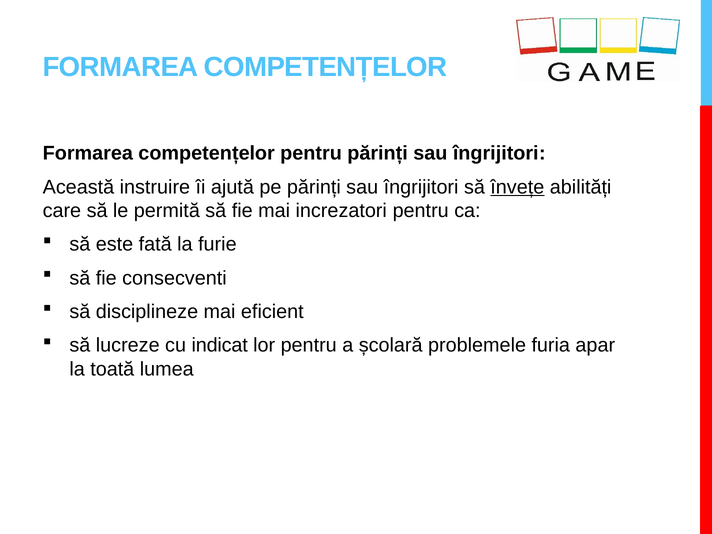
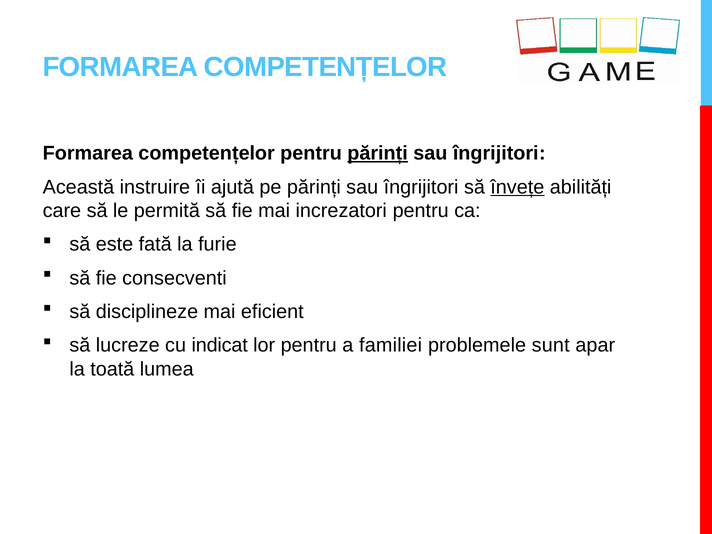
părinți underline: none -> present (378, 153)
școlară: școlară -> familiei (391, 345)
furia: furia -> sunt (551, 345)
